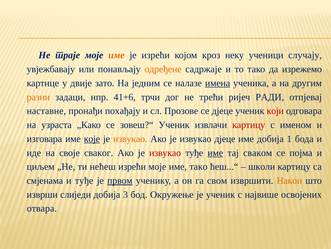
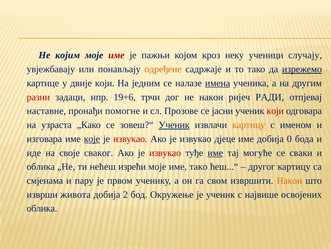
траје: траје -> којим (68, 55)
име colour: orange -> red (116, 55)
је изрећи: изрећи -> пажњи (156, 55)
изрежемо underline: none -> present (302, 69)
двије зато: зато -> који (105, 83)
разни colour: orange -> red (38, 97)
41+6: 41+6 -> 19+6 (125, 97)
не трећи: трећи -> након (211, 97)
похађају: похађају -> помогне (123, 111)
се дјеце: дјеце -> јасни (222, 111)
Ученик underline: none -> present (174, 125)
картицу colour: red -> orange (249, 125)
извукао colour: orange -> red (130, 138)
1: 1 -> 0 (289, 138)
сваком: сваком -> могуће (258, 152)
појма: појма -> сваки (301, 152)
циљем: циљем -> облика (41, 166)
школи: школи -> другог (262, 166)
и туђе: туђе -> пару (84, 180)
првом underline: present -> none (120, 180)
слиједи: слиједи -> живота (76, 194)
3: 3 -> 2 (125, 194)
отвара: отвара -> облика (42, 208)
